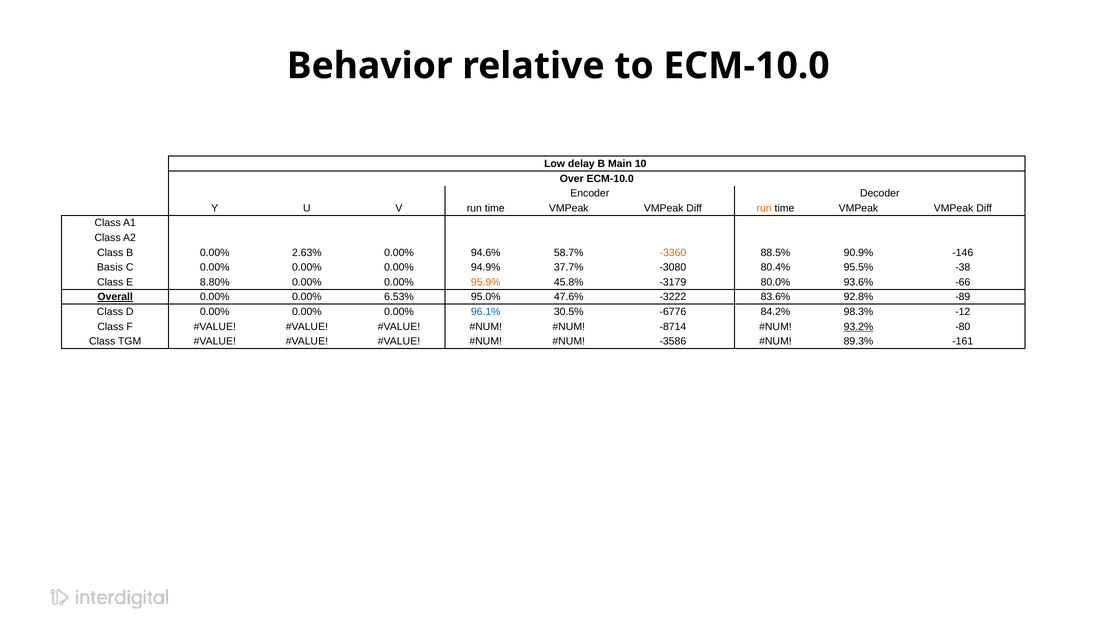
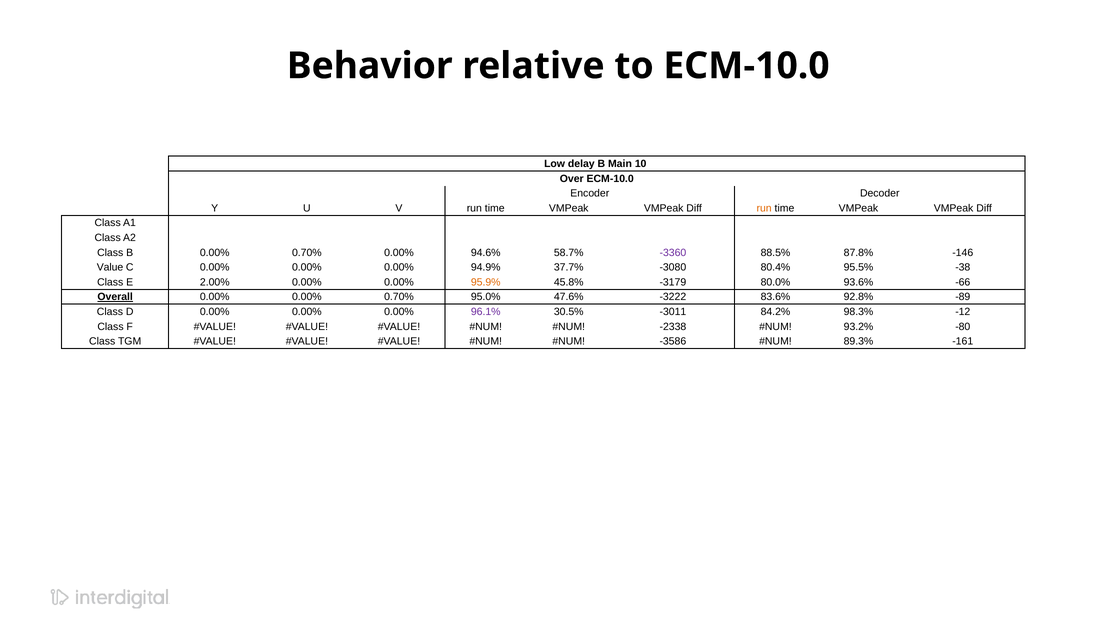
B 0.00% 2.63%: 2.63% -> 0.70% (307, 253)
-3360 colour: orange -> purple (673, 253)
90.9%: 90.9% -> 87.8% (859, 253)
Basis: Basis -> Value (110, 268)
8.80%: 8.80% -> 2.00% (215, 282)
0.00% 0.00% 6.53%: 6.53% -> 0.70% (399, 297)
96.1% colour: blue -> purple (486, 312)
-6776: -6776 -> -3011 (673, 312)
-8714: -8714 -> -2338 (673, 327)
93.2% underline: present -> none (859, 327)
